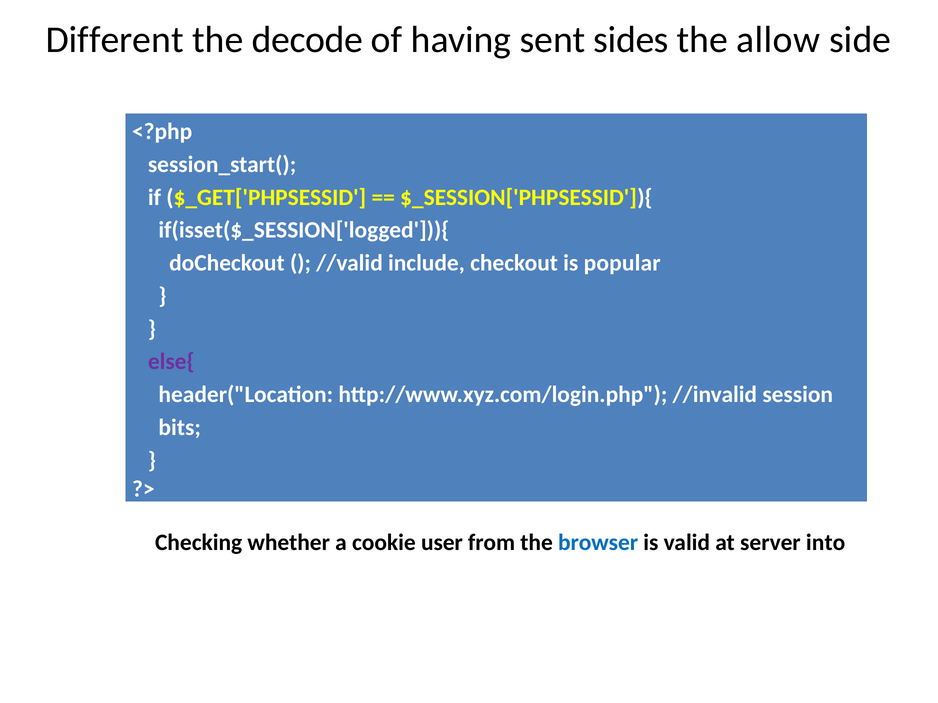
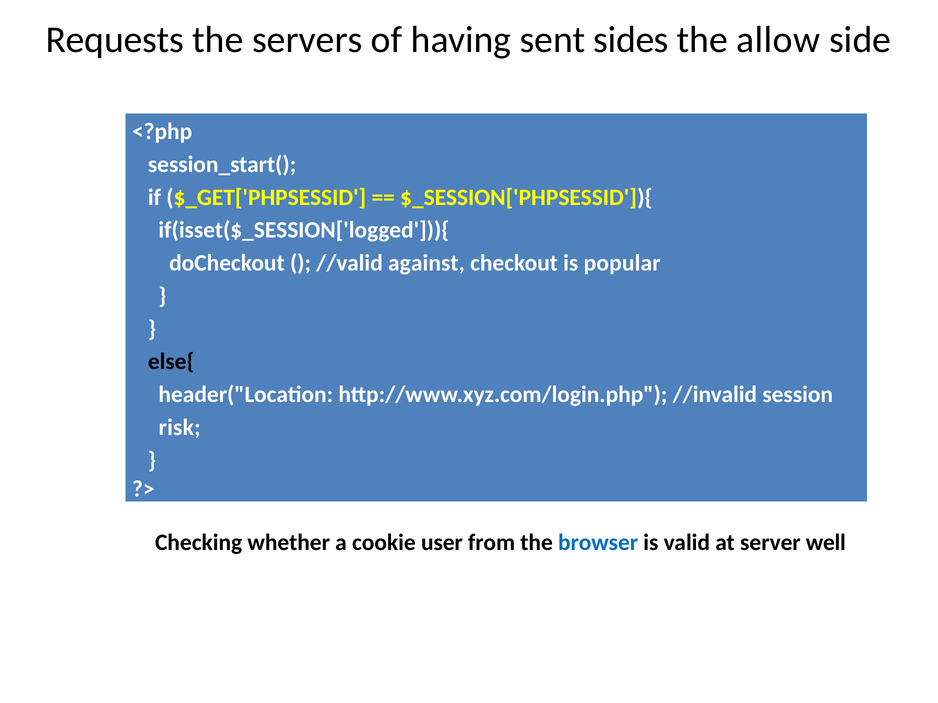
Different: Different -> Requests (115, 40)
decode: decode -> servers (307, 40)
include: include -> against (426, 263)
else{ colour: purple -> black (171, 362)
bits: bits -> risk (180, 428)
into: into -> well (826, 543)
